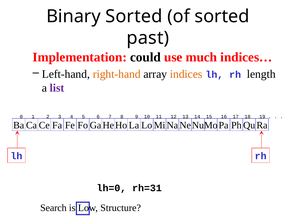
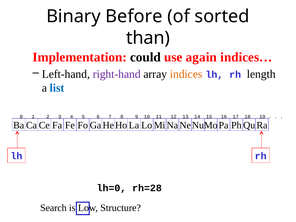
Binary Sorted: Sorted -> Before (134, 16)
past: past -> than (148, 38)
much: much -> again (201, 57)
right-hand colour: orange -> purple (117, 74)
list colour: purple -> blue (57, 88)
rh=31: rh=31 -> rh=28 (147, 188)
